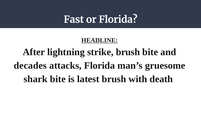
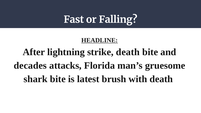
or Florida: Florida -> Falling (118, 20)
strike brush: brush -> death (128, 52)
